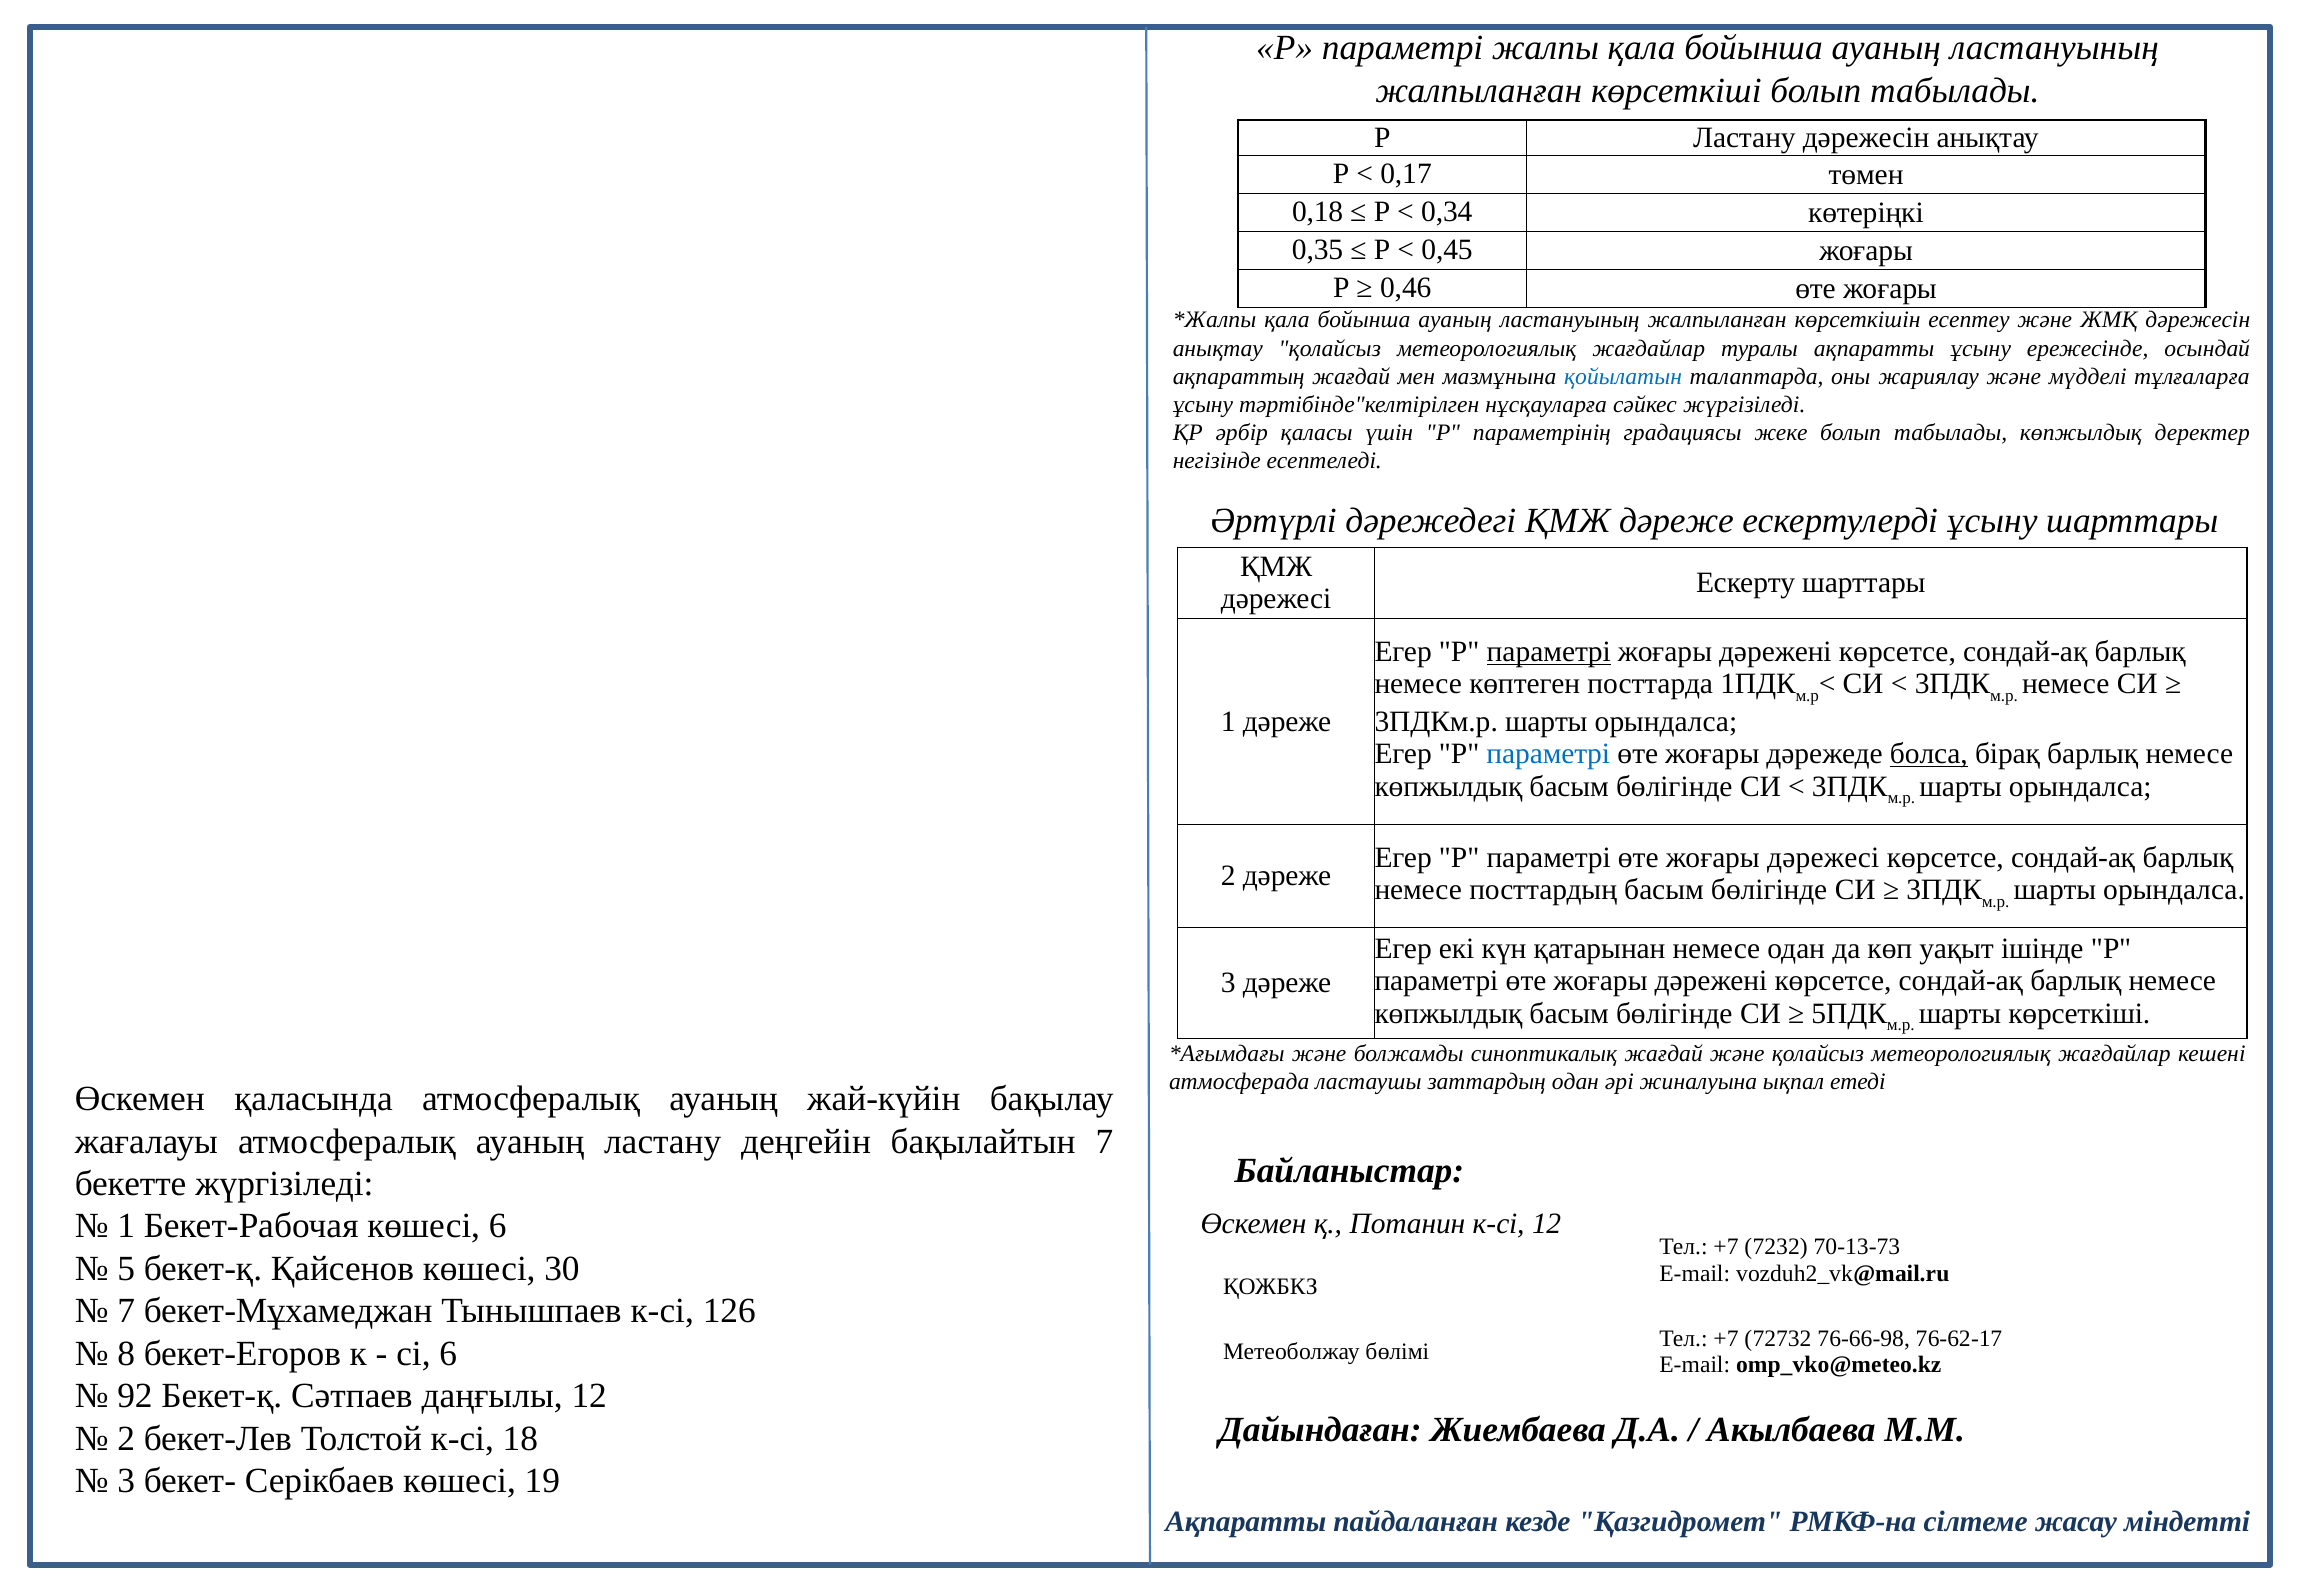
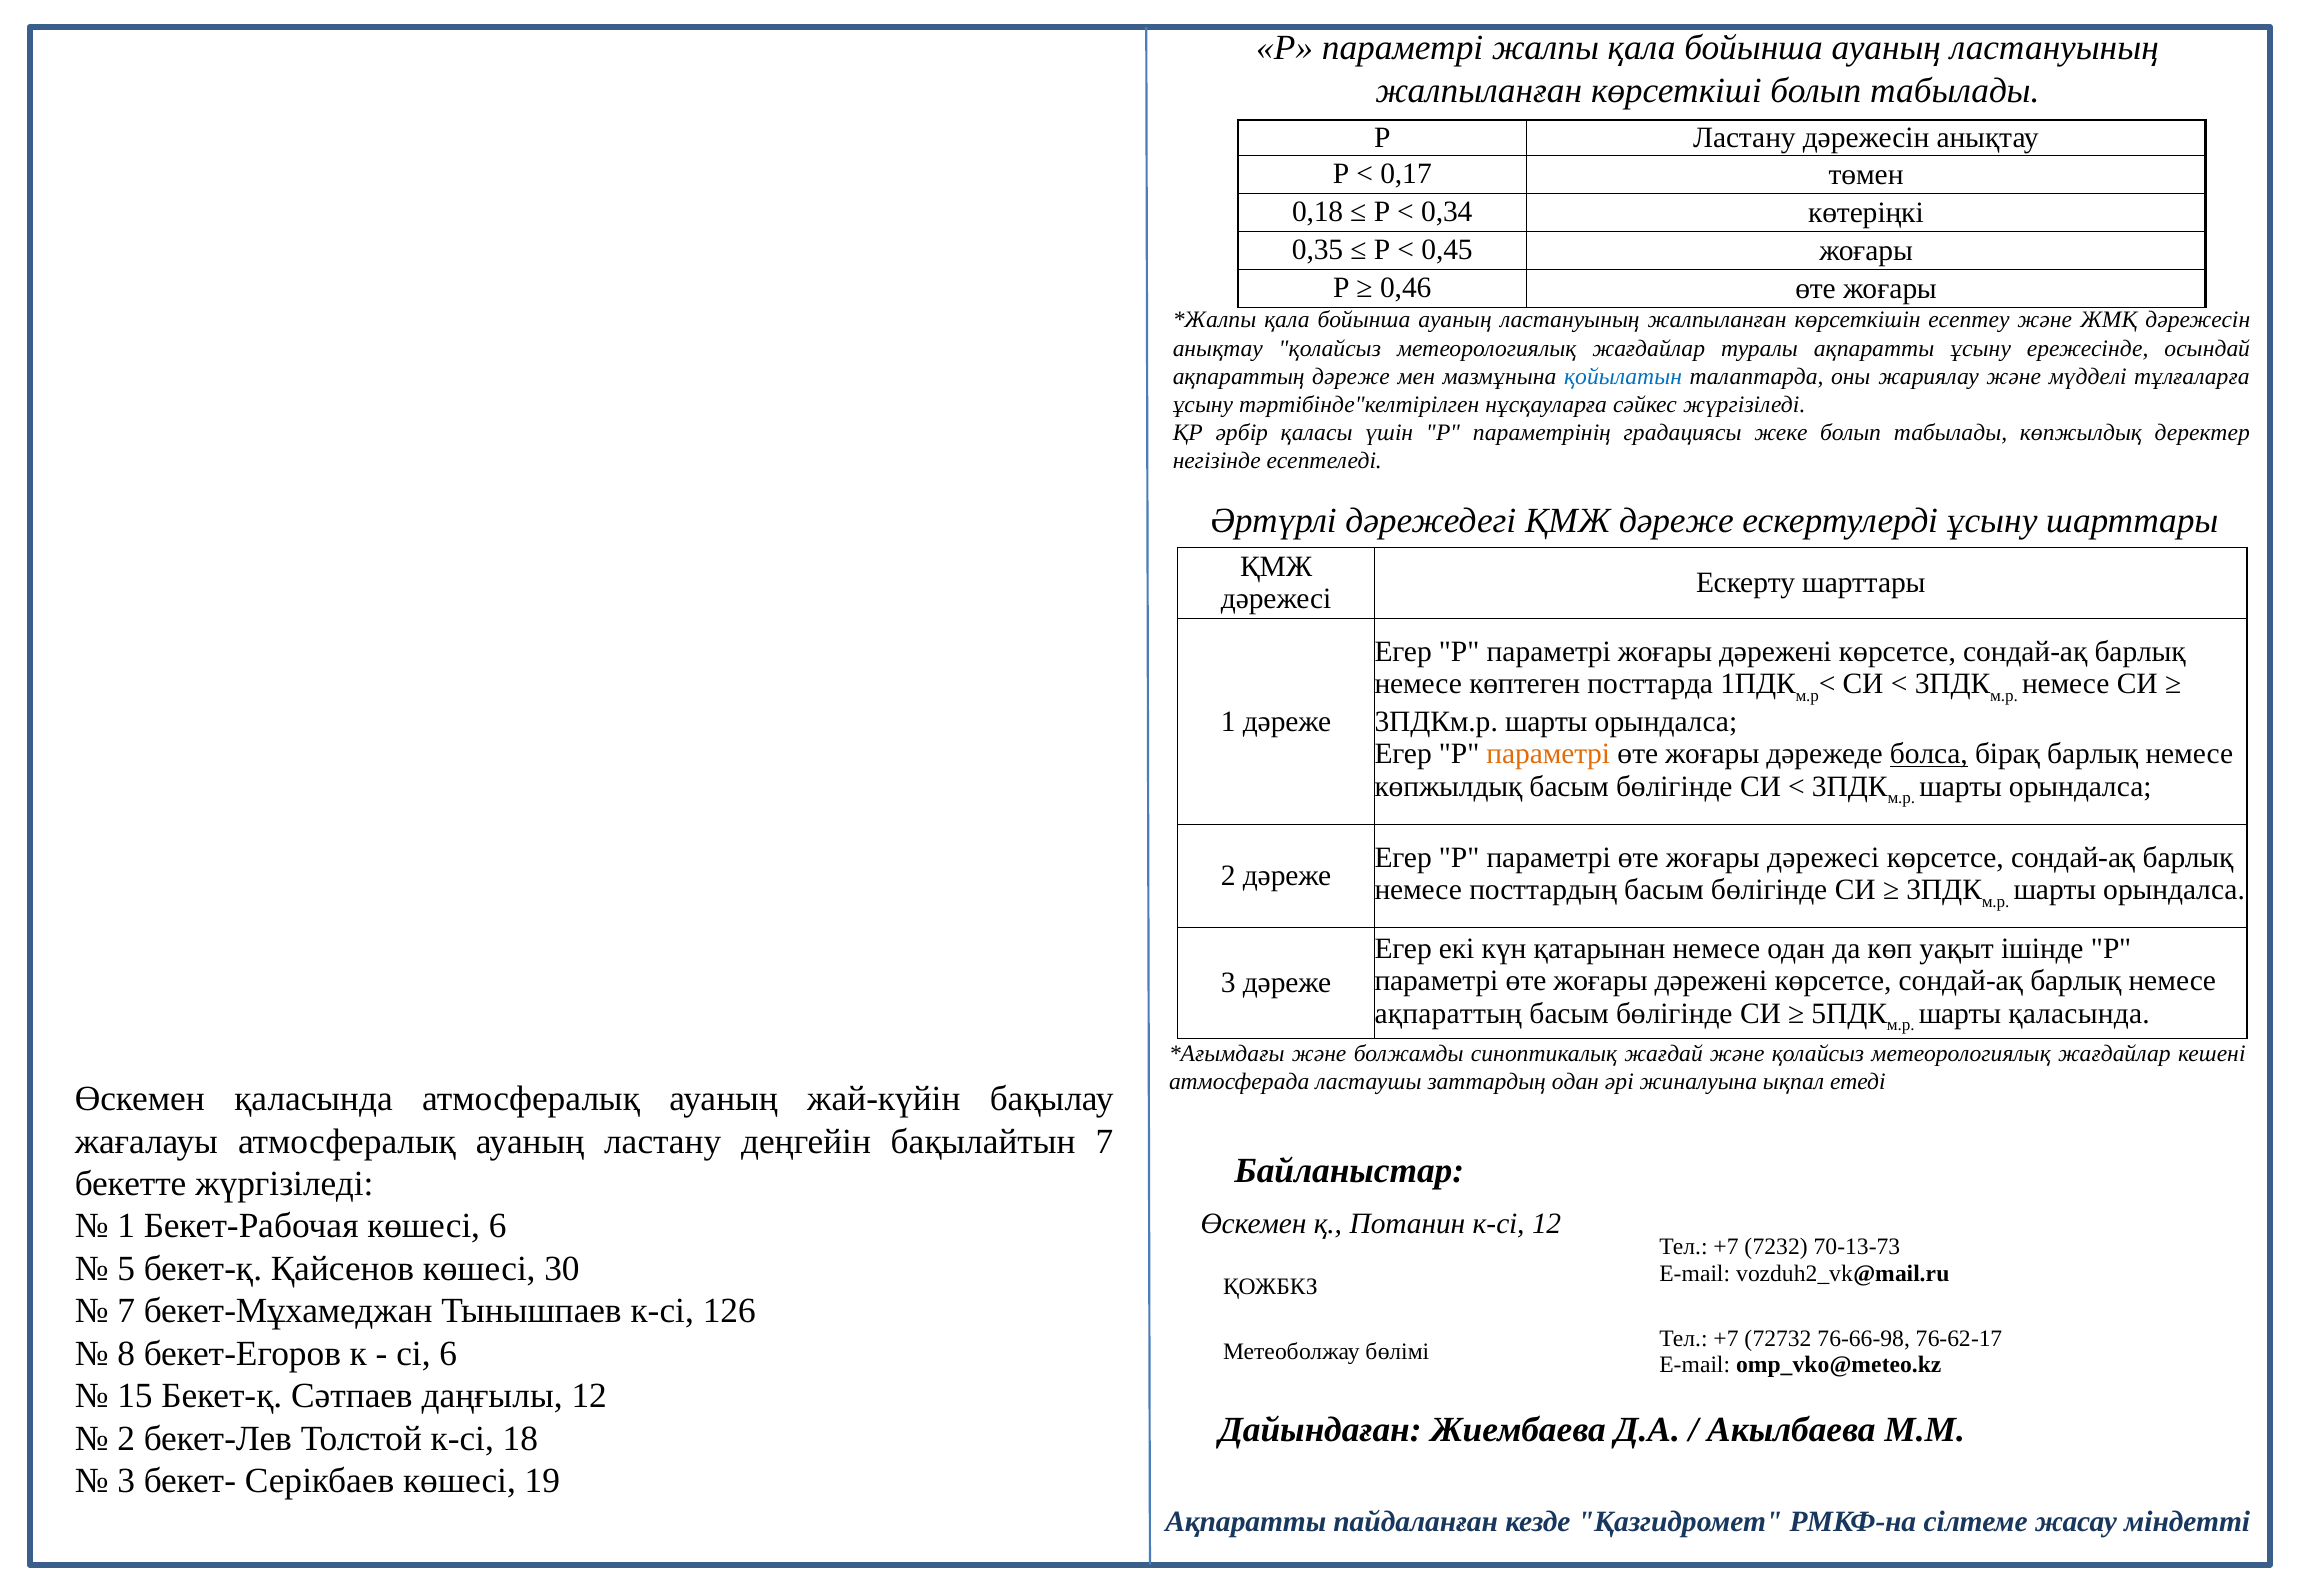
ақпараттың жағдай: жағдай -> дәреже (1351, 377)
параметрі underline: present -> none (1549, 652)
параметрі colour: blue -> orange (1548, 754)
көпжылдық: көпжылдық -> ақпараттың (1448, 1014)
шарты көрсеткіші: көрсеткіші -> қаласында (2079, 1014)
92: 92 -> 15 (135, 1396)
